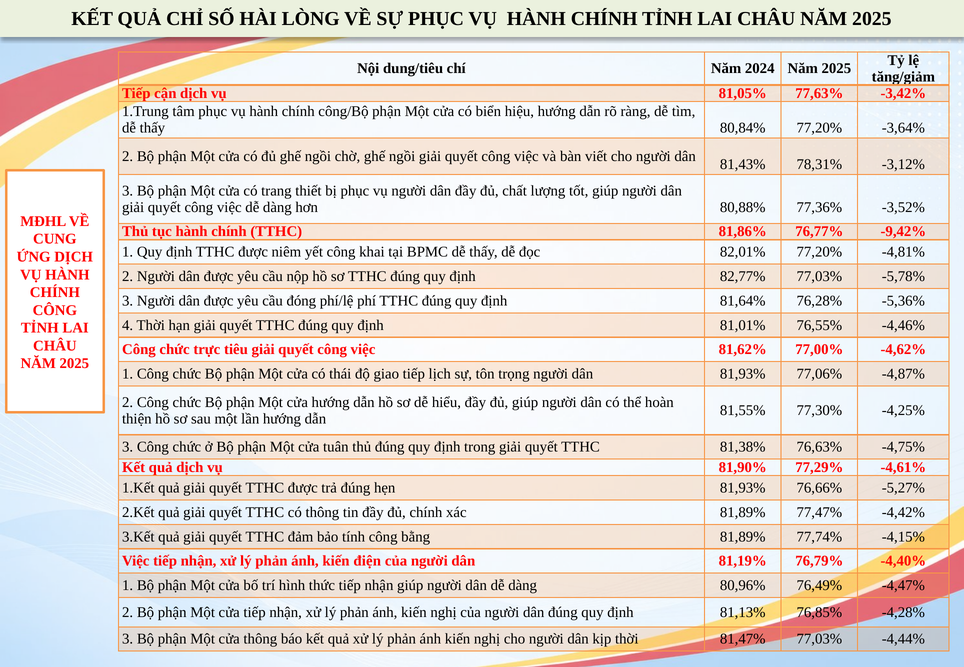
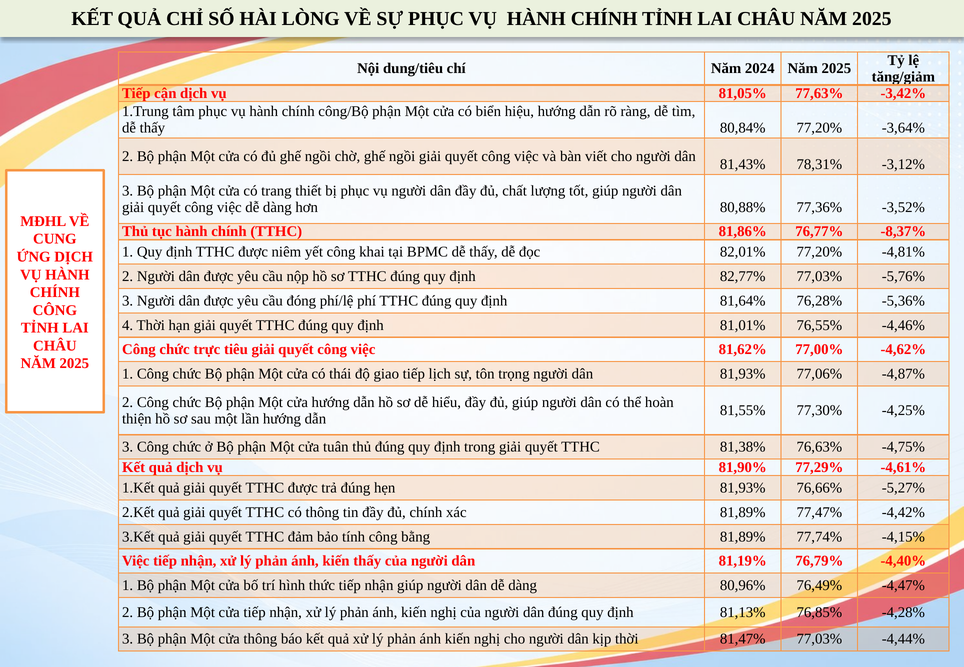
-9,42%: -9,42% -> -8,37% (903, 232)
-5,78%: -5,78% -> -5,76% (903, 277)
kiến điện: điện -> thấy (367, 561)
